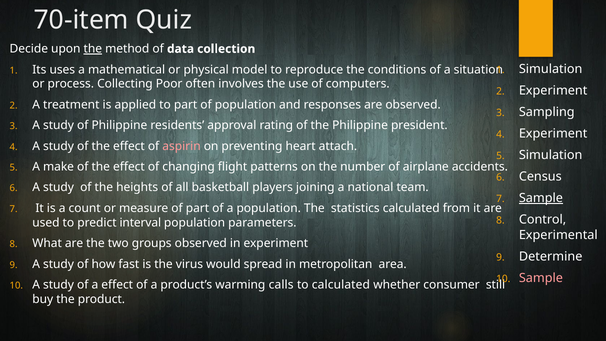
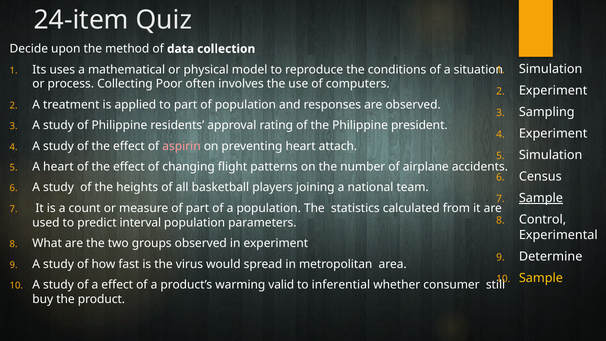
70-item: 70-item -> 24-item (81, 20)
the underline: present -> none (93, 49)
A make: make -> heart (58, 167)
Sample colour: pink -> yellow (541, 278)
calls: calls -> valid (281, 285)
to calculated: calculated -> inferential (341, 285)
